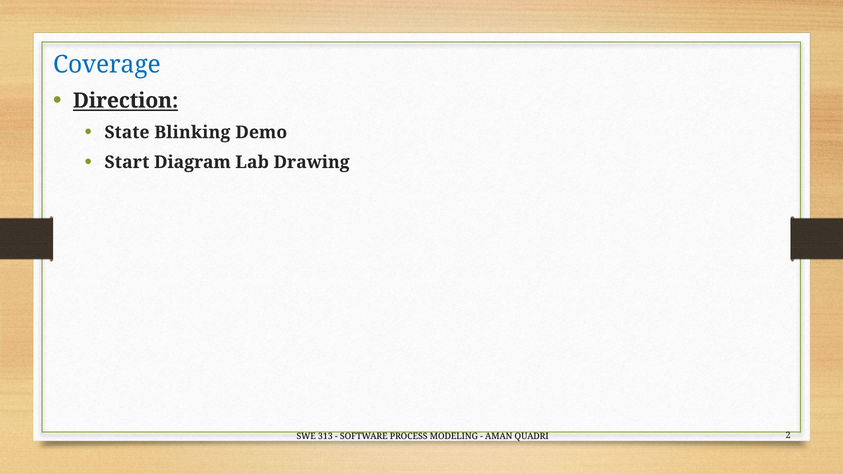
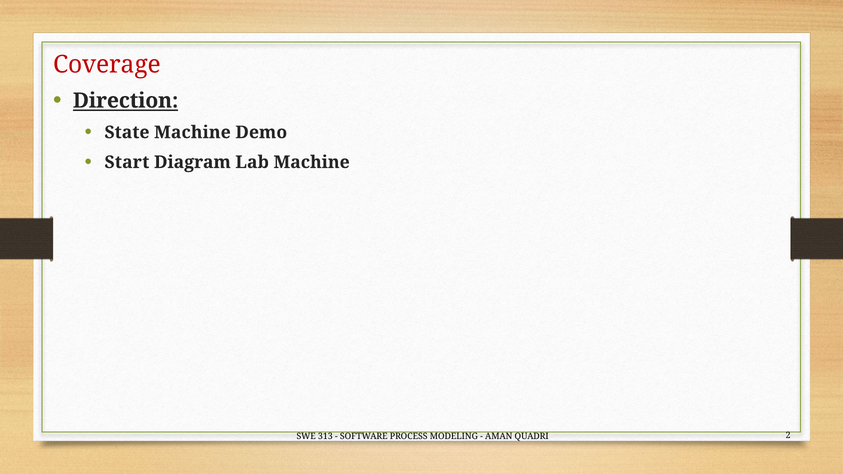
Coverage colour: blue -> red (107, 65)
State Blinking: Blinking -> Machine (192, 132)
Lab Drawing: Drawing -> Machine (312, 162)
